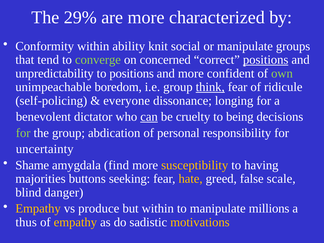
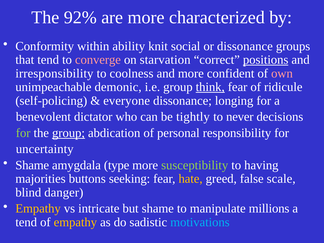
29%: 29% -> 92% (80, 17)
or manipulate: manipulate -> dissonance (245, 46)
converge colour: light green -> pink (98, 60)
concerned: concerned -> starvation (165, 60)
unpredictability: unpredictability -> irresponsibility (54, 73)
to positions: positions -> coolness (132, 73)
own colour: light green -> pink (282, 73)
boredom: boredom -> demonic (118, 87)
can underline: present -> none (149, 117)
cruelty: cruelty -> tightly (193, 117)
being: being -> never (240, 117)
group underline: none -> present (68, 133)
find: find -> type (117, 165)
susceptibility colour: yellow -> light green (195, 165)
produce: produce -> intricate (99, 208)
but within: within -> shame (158, 208)
thus: thus -> tend (26, 222)
motivations colour: yellow -> light blue (200, 222)
